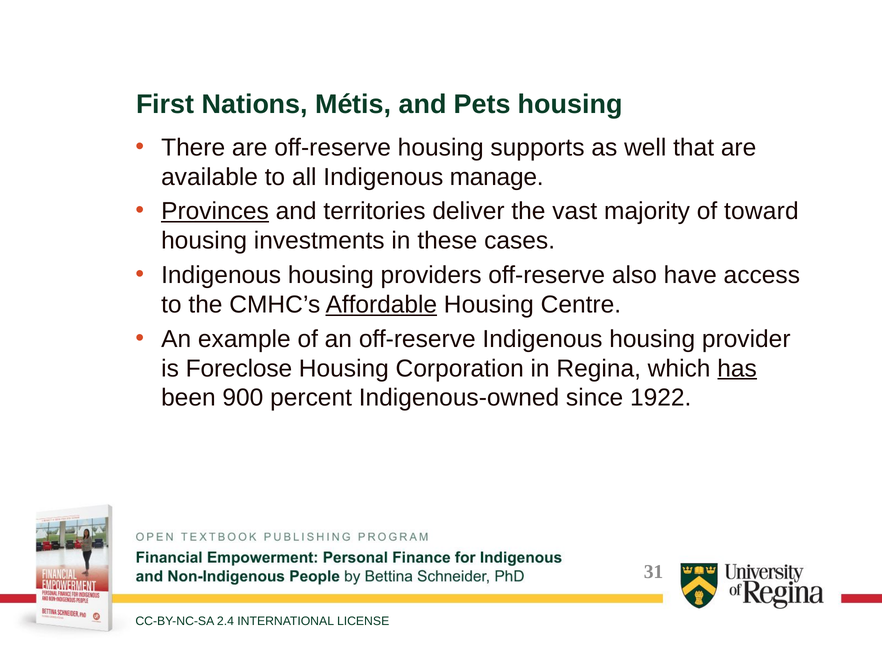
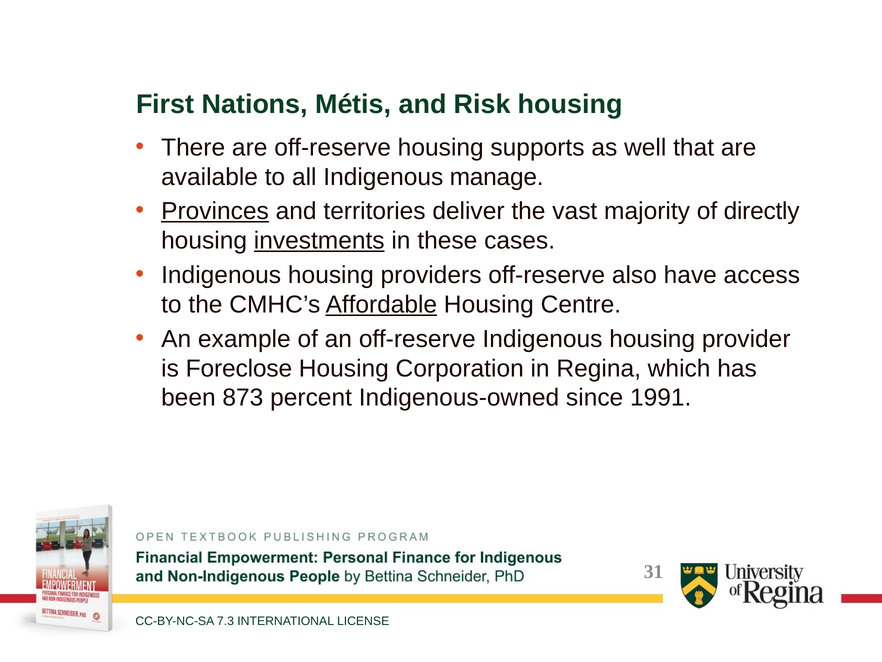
Pets: Pets -> Risk (482, 104)
toward: toward -> directly (762, 211)
investments underline: none -> present (319, 241)
has underline: present -> none (737, 368)
900: 900 -> 873 (243, 398)
1922: 1922 -> 1991 (661, 398)
2.4: 2.4 -> 7.3 (225, 621)
